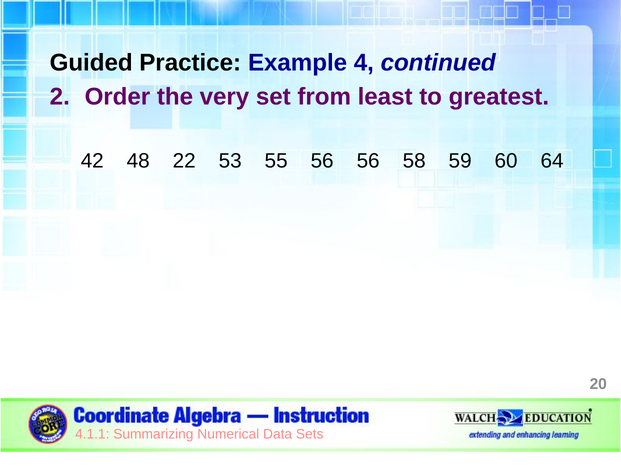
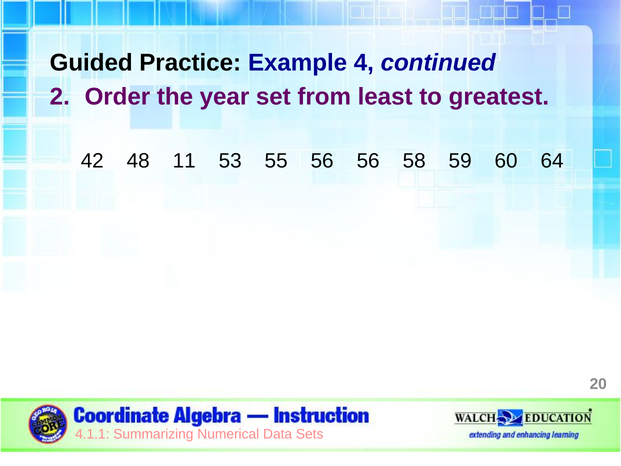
very: very -> year (224, 96)
22: 22 -> 11 (184, 161)
